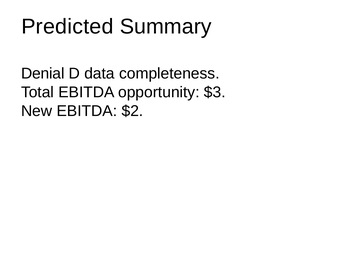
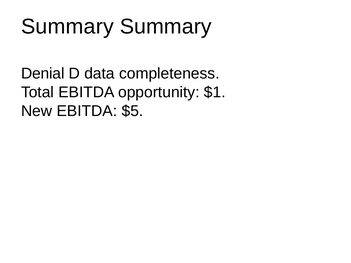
Predicted: Predicted -> Summary (67, 27)
$3: $3 -> $1 (215, 92)
$2: $2 -> $5 (132, 111)
